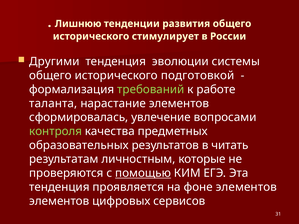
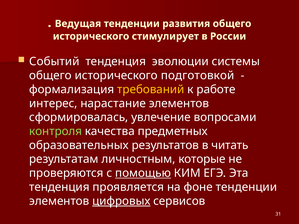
Лишнюю: Лишнюю -> Ведущая (78, 24)
Другими: Другими -> Событий (54, 62)
требований colour: light green -> yellow (151, 90)
таланта: таланта -> интерес (53, 103)
фоне элементов: элементов -> тенденции (246, 187)
цифровых underline: none -> present (121, 201)
